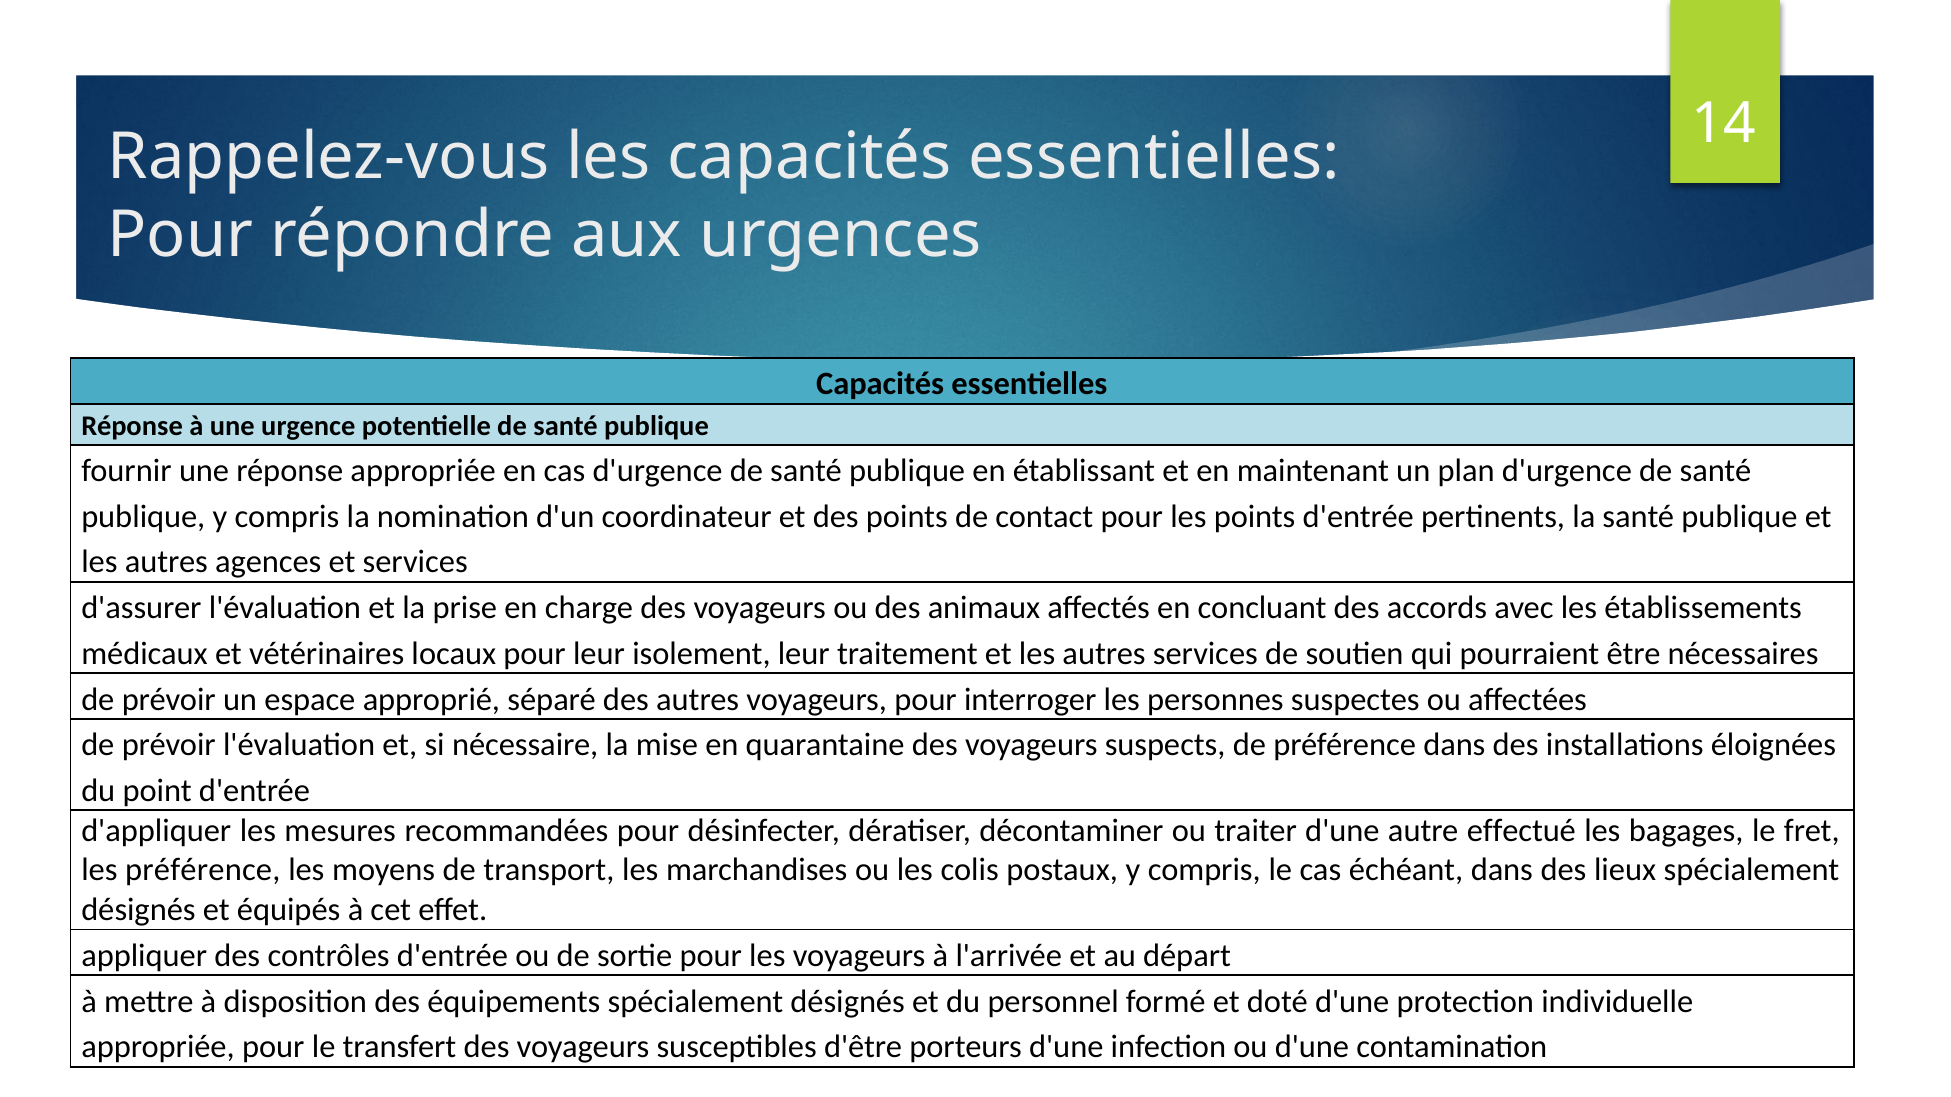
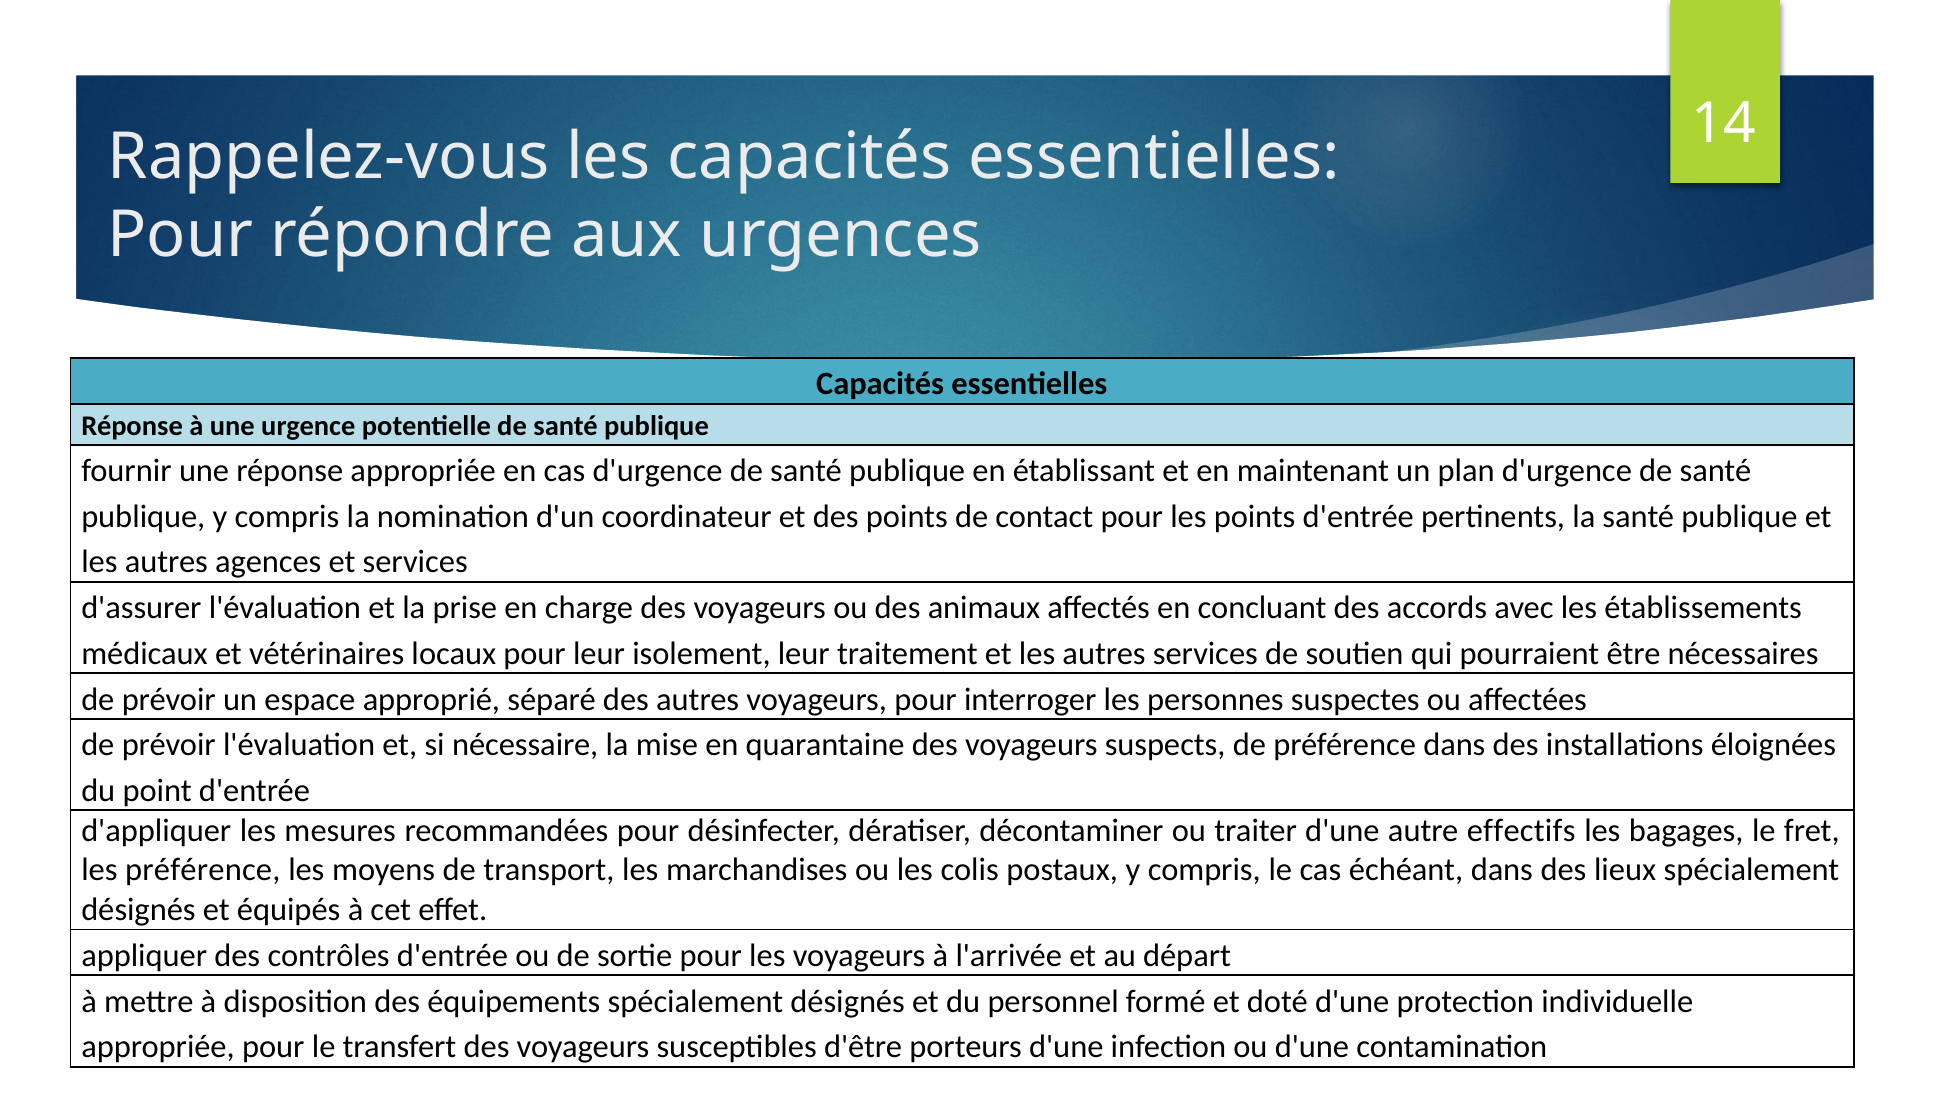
effectué: effectué -> effectifs (1521, 831)
